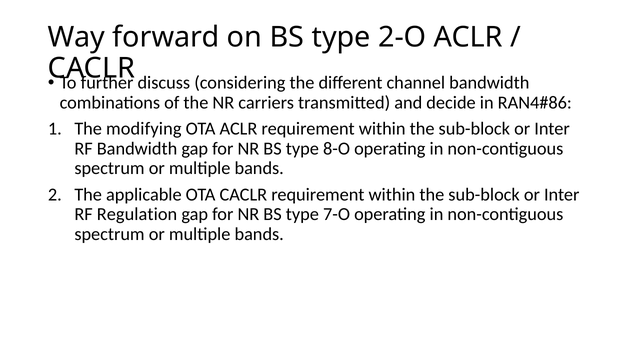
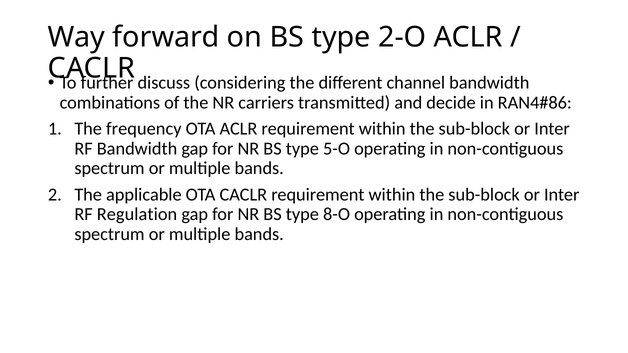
modifying: modifying -> frequency (144, 129)
8-O: 8-O -> 5-O (337, 149)
7-O: 7-O -> 8-O (337, 215)
